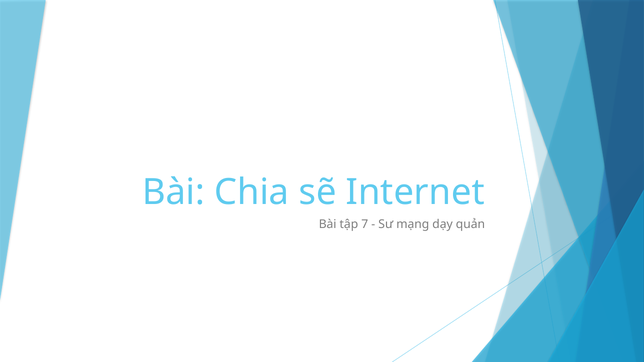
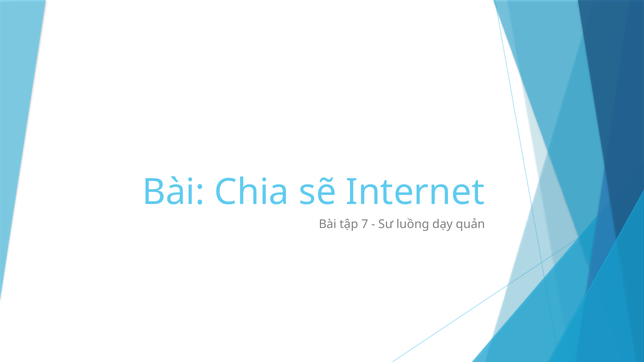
mạng: mạng -> luồng (413, 224)
